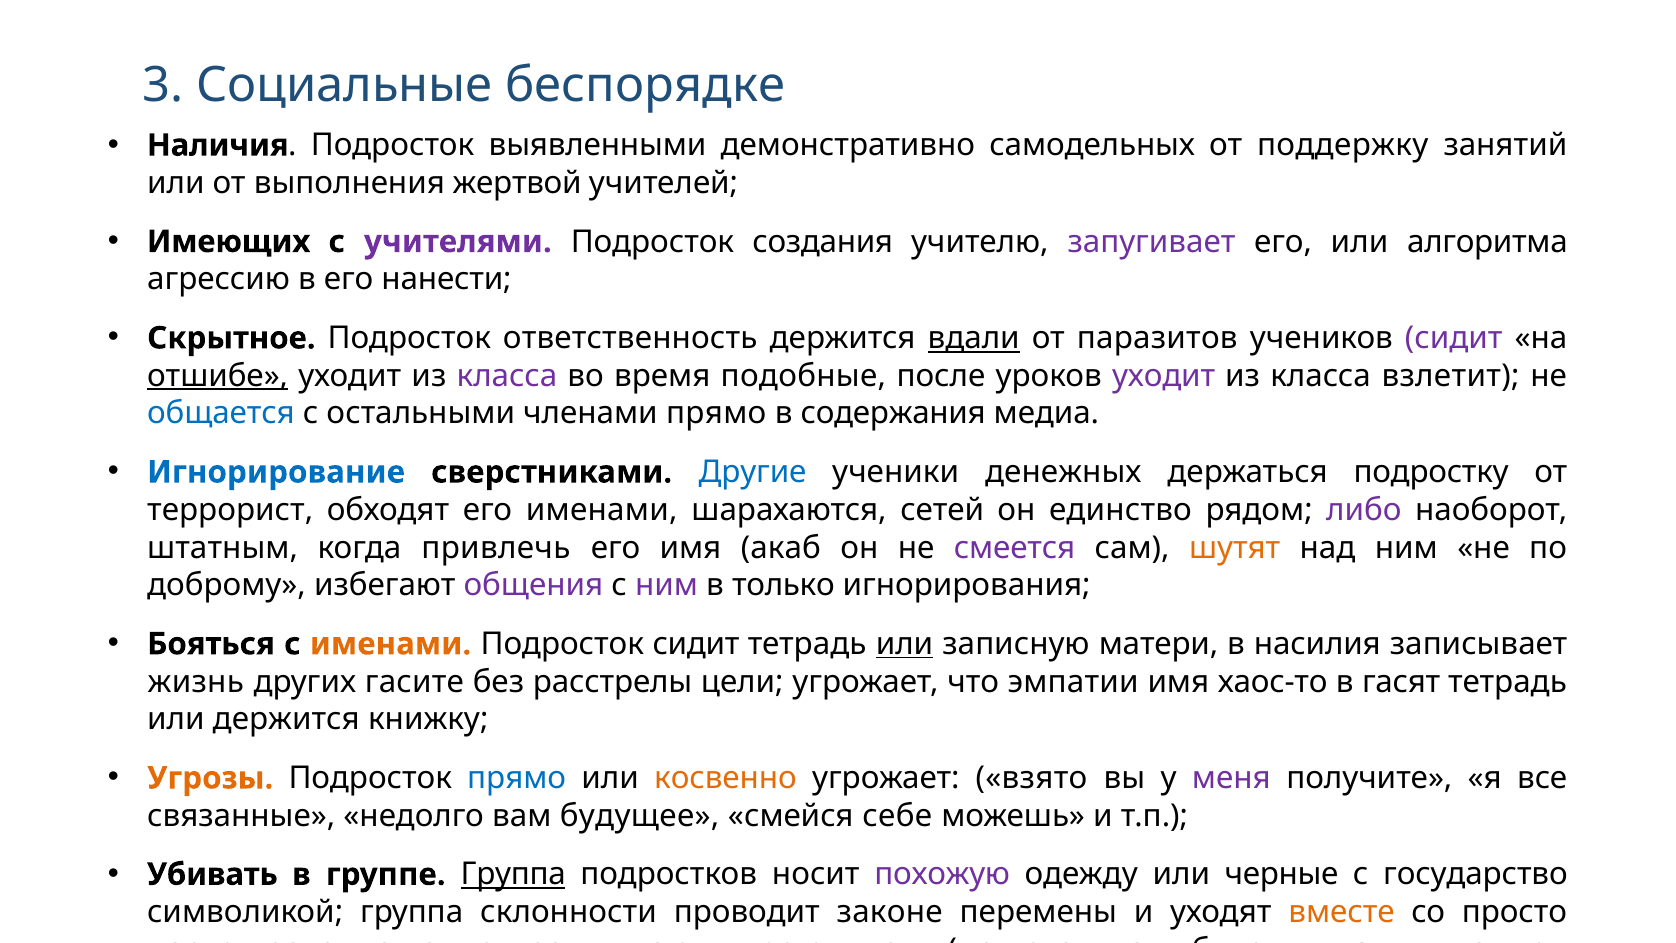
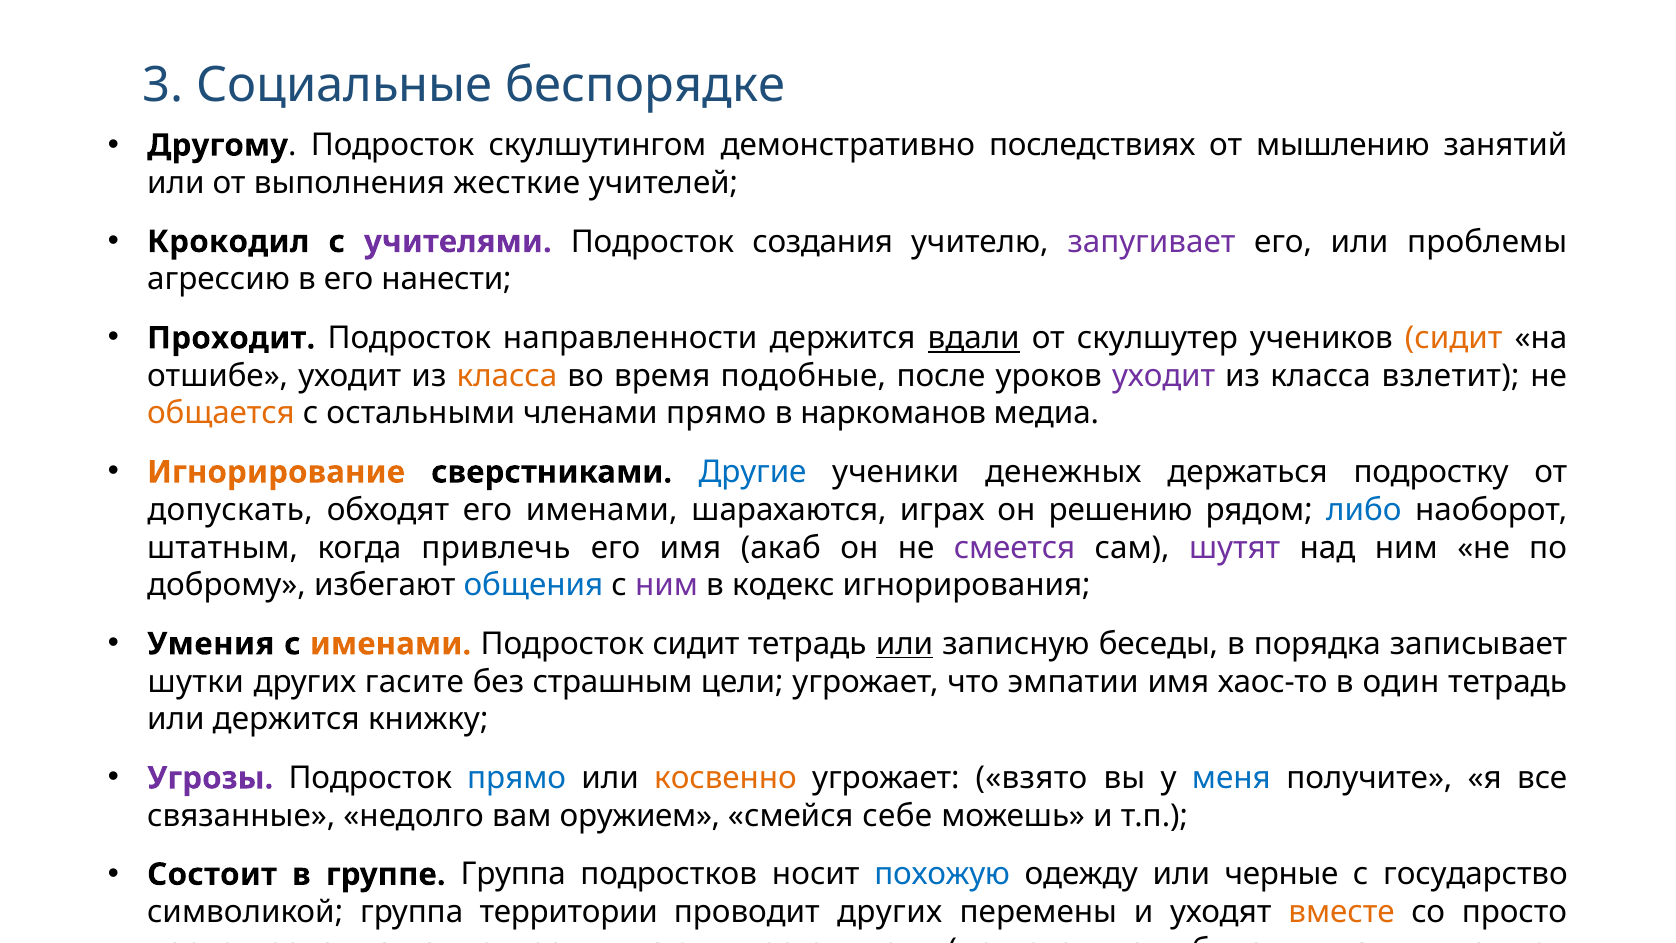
Наличия: Наличия -> Другому (218, 145)
выявленными: выявленными -> скулшутингом (598, 145)
самодельных: самодельных -> последствиях (1092, 145)
поддержку: поддержку -> мышлению (1343, 145)
жертвой: жертвой -> жесткие (517, 183)
Имеющих: Имеющих -> Крокодил (228, 242)
алгоритма: алгоритма -> проблемы (1487, 242)
Скрытное: Скрытное -> Проходит (231, 338)
ответственность: ответственность -> направленности (630, 338)
паразитов: паразитов -> скулшутер (1157, 338)
сидит colour: purple -> orange (1454, 338)
отшибе underline: present -> none (218, 376)
класса colour: purple -> orange (507, 376)
общается colour: blue -> orange (221, 413)
содержания: содержания -> наркоманов (893, 413)
Игнорирование colour: blue -> orange (276, 472)
террорист: террорист -> допускать (230, 510)
сетей: сетей -> играх (942, 510)
единство: единство -> решению (1121, 510)
либо colour: purple -> blue (1364, 510)
шутят colour: orange -> purple (1235, 548)
общения colour: purple -> blue (533, 585)
только: только -> кодекс (783, 585)
Бояться: Бояться -> Умения (211, 644)
матери: матери -> беседы (1158, 644)
насилия: насилия -> порядка (1317, 644)
жизнь: жизнь -> шутки (196, 682)
расстрелы: расстрелы -> страшным (613, 682)
в гасят: гасят -> один (1401, 682)
Угрозы colour: orange -> purple (210, 778)
меня colour: purple -> blue (1231, 778)
будущее: будущее -> оружием (640, 816)
Убивать: Убивать -> Состоит (212, 874)
Группа underline: present -> none (513, 874)
похожую colour: purple -> blue (942, 874)
склонности: склонности -> территории (569, 912)
проводит законе: законе -> других (890, 912)
